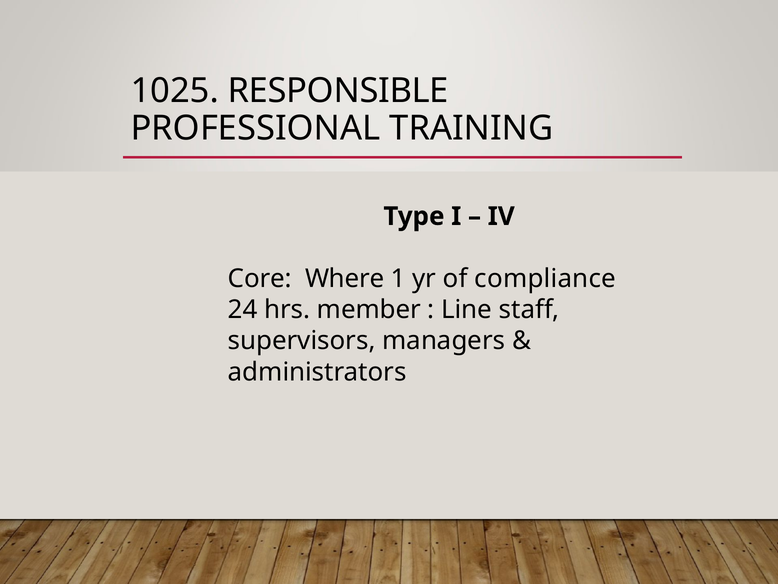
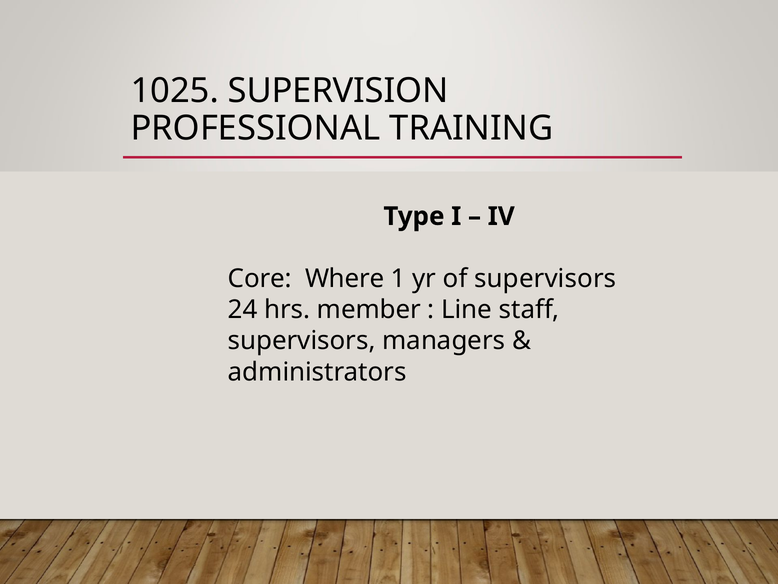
RESPONSIBLE: RESPONSIBLE -> SUPERVISION (338, 91)
of compliance: compliance -> supervisors (545, 278)
